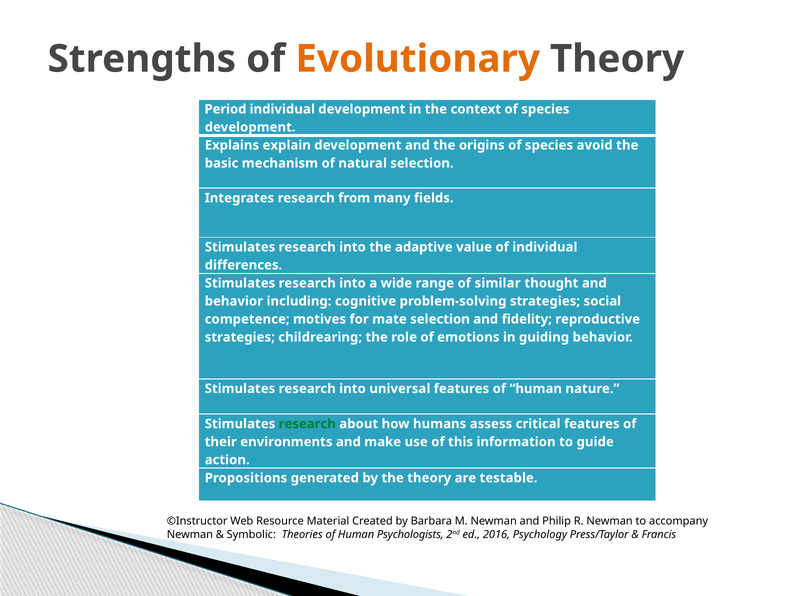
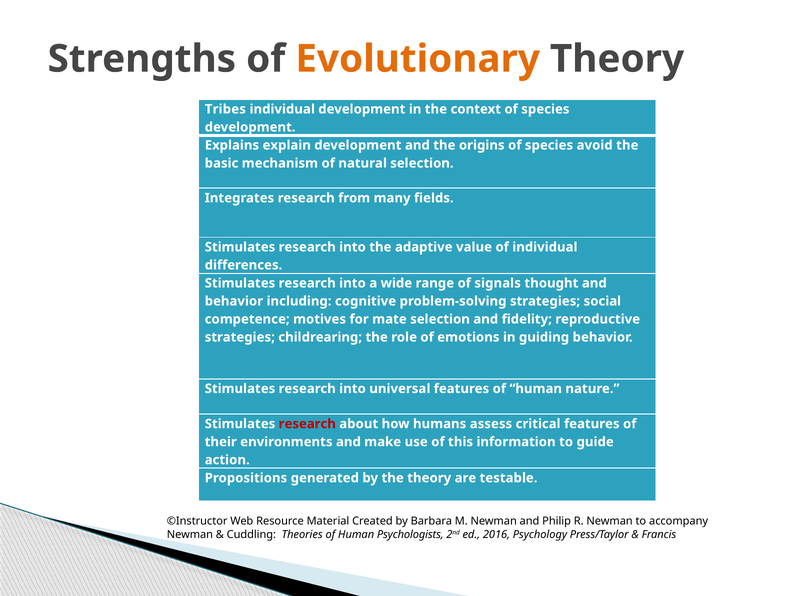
Period: Period -> Tribes (225, 109)
similar: similar -> signals (498, 283)
research colour: green -> red (307, 424)
Symbolic: Symbolic -> Cuddling (251, 535)
